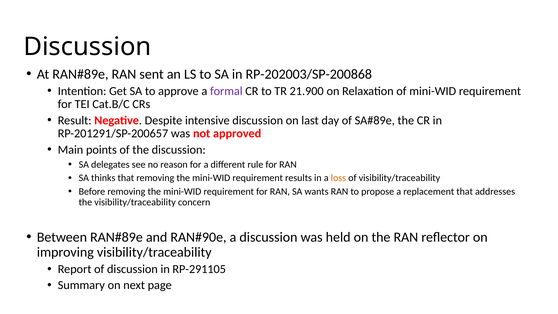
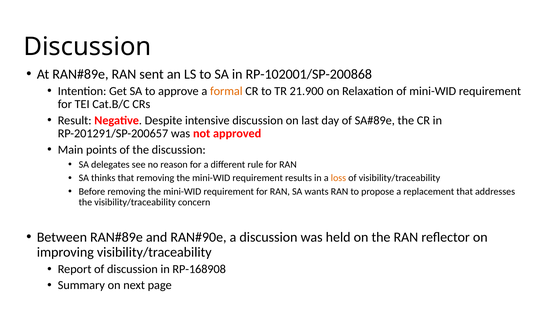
RP-202003/SP-200868: RP-202003/SP-200868 -> RP-102001/SP-200868 (309, 74)
formal colour: purple -> orange (226, 91)
RP-291105: RP-291105 -> RP-168908 (199, 269)
